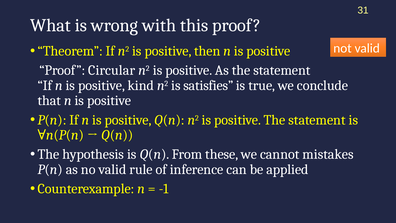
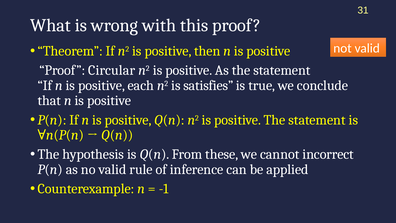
kind: kind -> each (141, 85)
mistakes: mistakes -> incorrect (328, 154)
